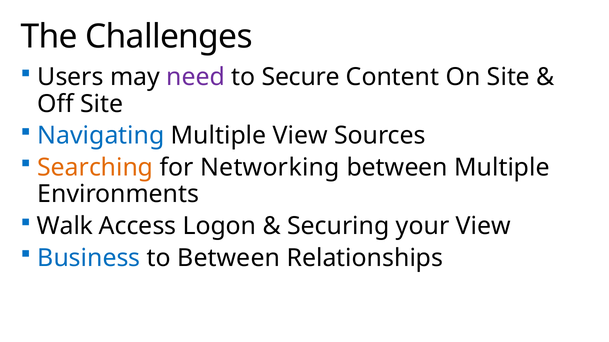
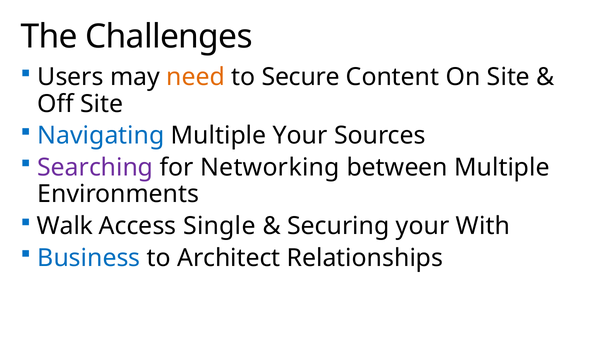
need colour: purple -> orange (196, 77)
Multiple View: View -> Your (300, 136)
Searching colour: orange -> purple (95, 168)
Logon: Logon -> Single (219, 226)
your View: View -> With (483, 226)
to Between: Between -> Architect (229, 258)
